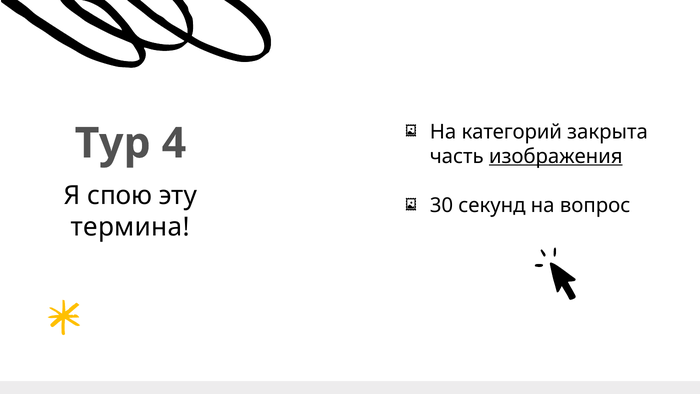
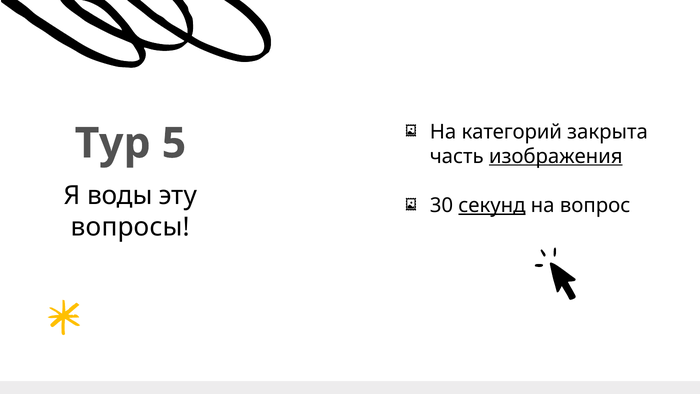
4: 4 -> 5 (174, 143)
спою: спою -> воды (120, 195)
секунд underline: none -> present (492, 205)
термина: термина -> вопросы (130, 227)
